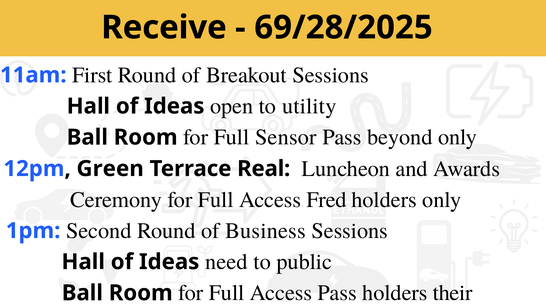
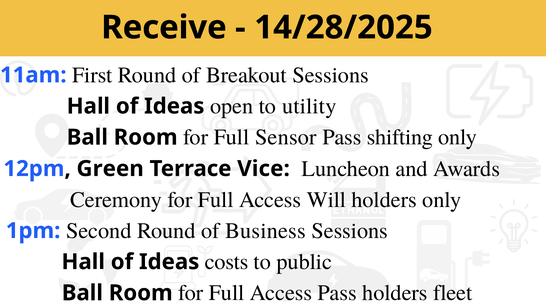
69/28/2025: 69/28/2025 -> 14/28/2025 (343, 28)
beyond: beyond -> shifting (400, 137)
Real: Real -> Vice (264, 169)
Fred: Fred -> Will (326, 200)
need: need -> costs (227, 262)
their: their -> fleet (453, 293)
